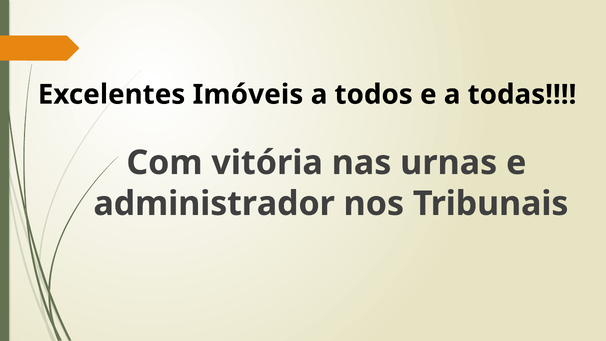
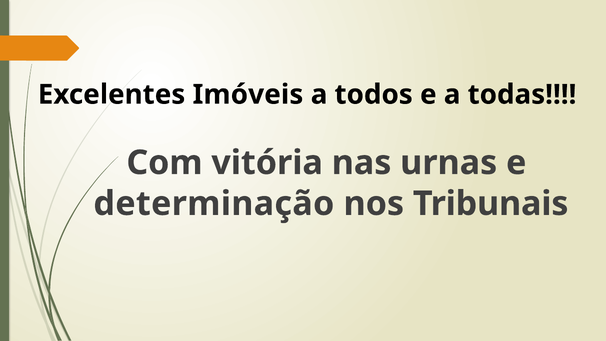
administrador: administrador -> determinação (214, 204)
